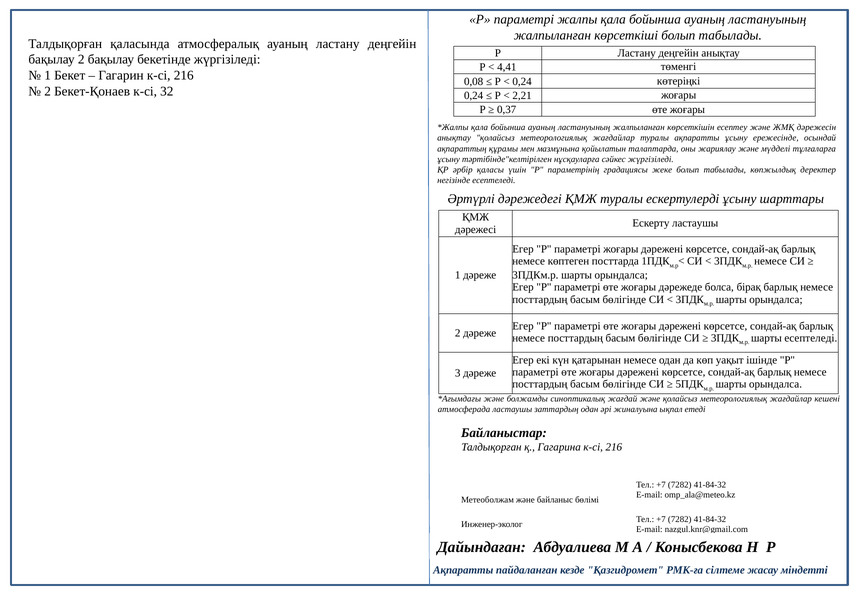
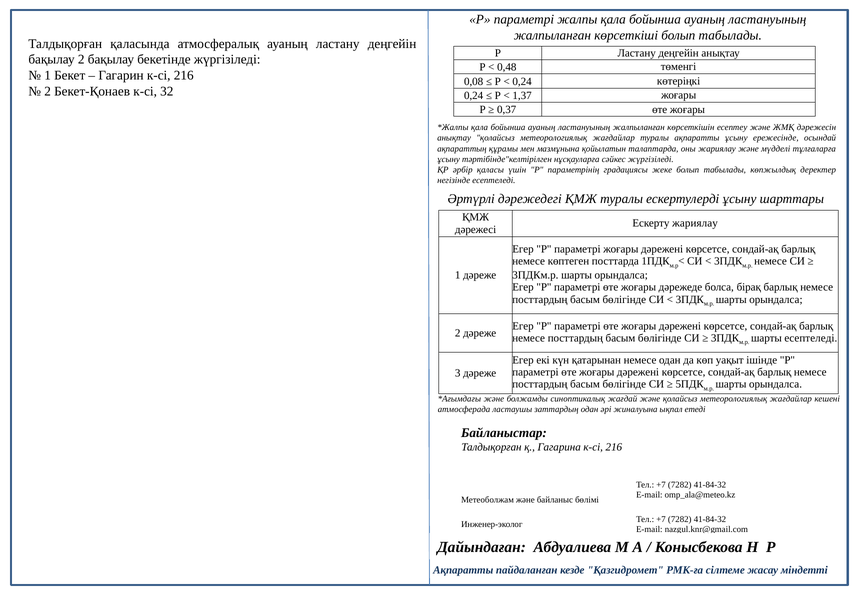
4,41: 4,41 -> 0,48 (507, 67)
2,21: 2,21 -> 1,37 (522, 96)
Ескерту ластаушы: ластаушы -> жариялау (695, 223)
